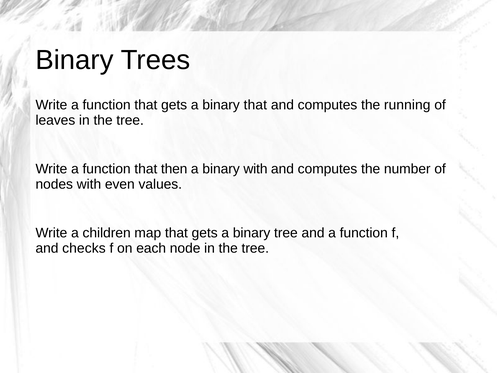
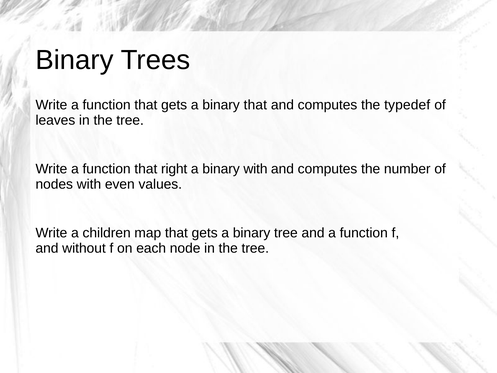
running: running -> typedef (407, 105)
then: then -> right (174, 169)
checks: checks -> without (84, 248)
